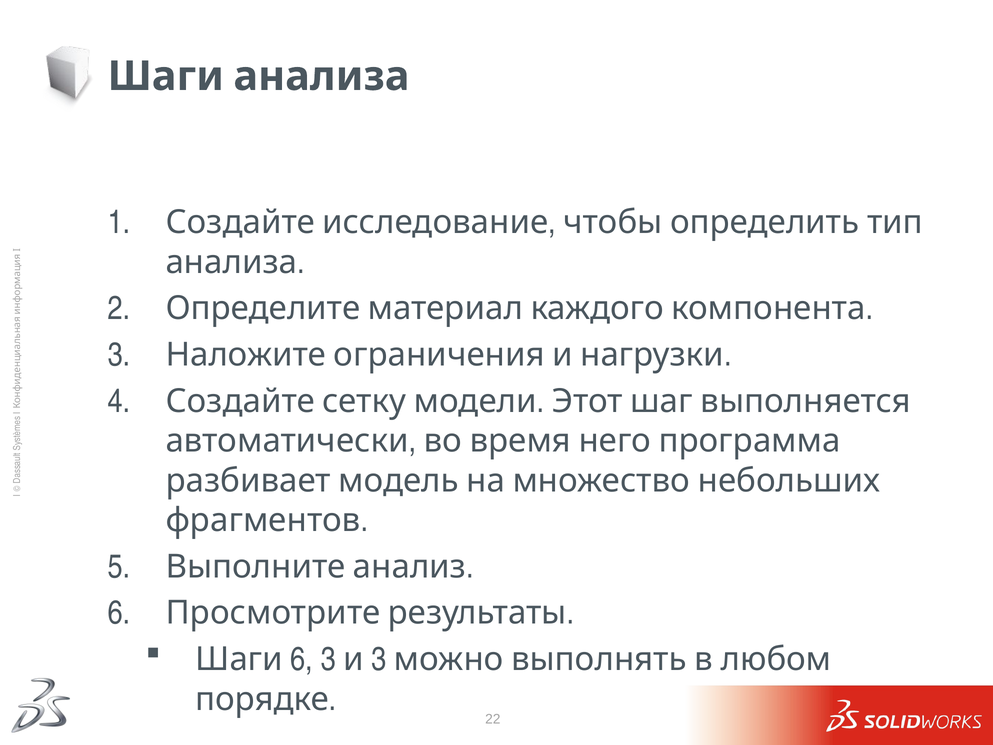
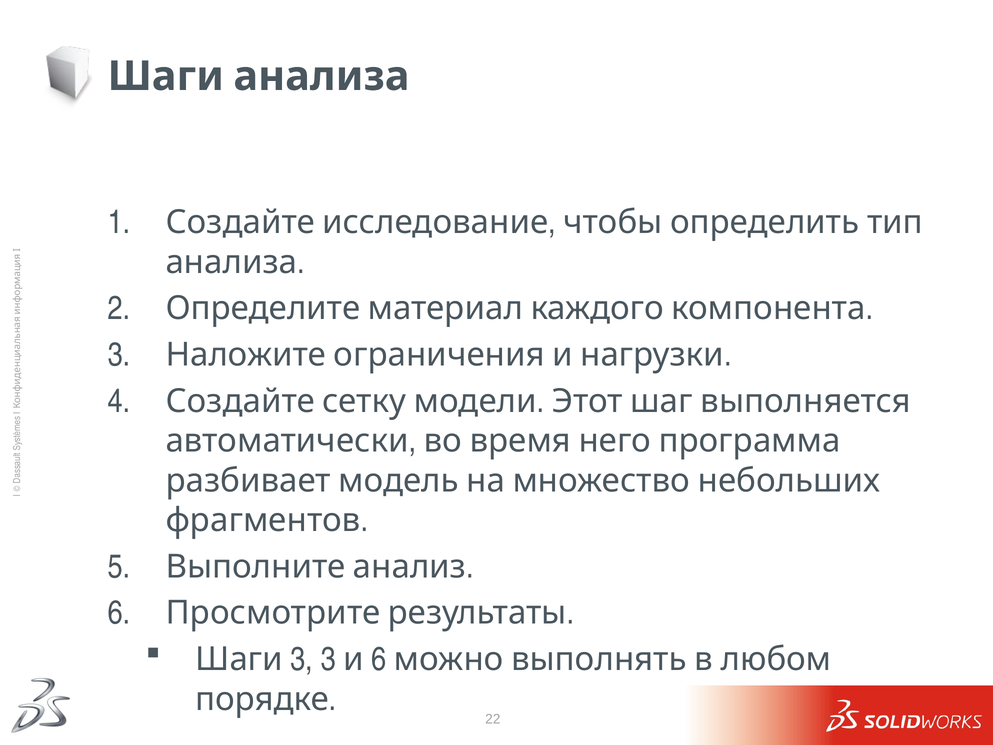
6: 6 -> 3 (302, 659)
3 3: 3 -> 6 (379, 659)
